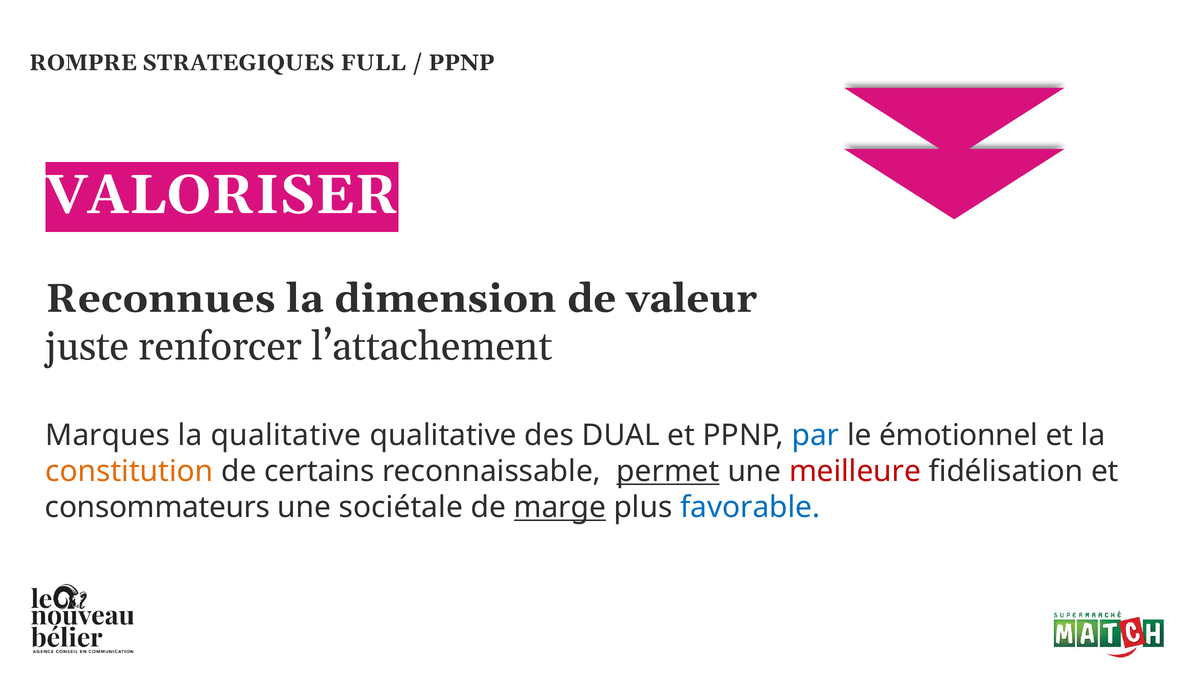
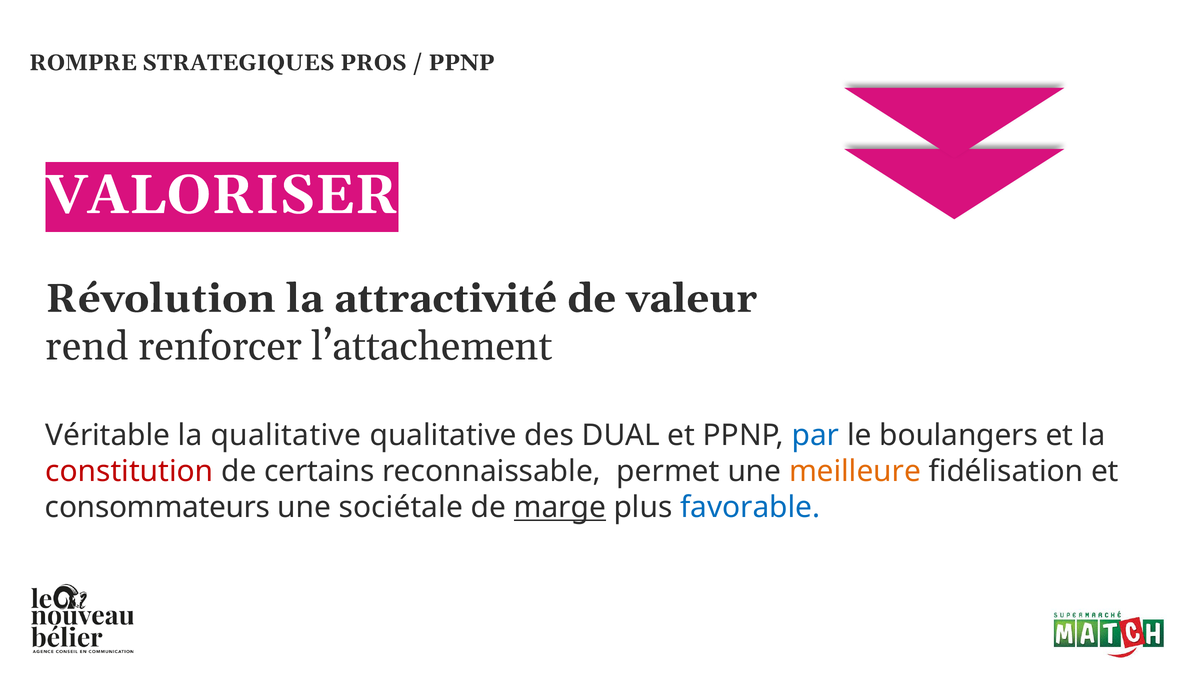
FULL: FULL -> PROS (373, 63)
Reconnues: Reconnues -> Révolution (161, 298)
dimension: dimension -> attractivité (445, 298)
juste: juste -> rend (87, 346)
Marques: Marques -> Véritable (108, 435)
émotionnel: émotionnel -> boulangers (959, 435)
constitution colour: orange -> red (129, 471)
permet underline: present -> none (668, 471)
meilleure colour: red -> orange (855, 471)
